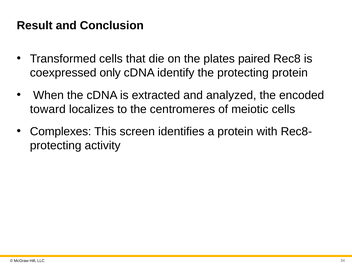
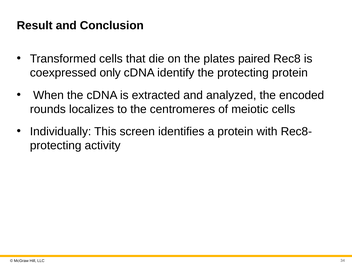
toward: toward -> rounds (48, 109)
Complexes: Complexes -> Individually (61, 131)
